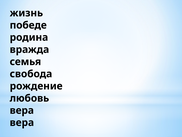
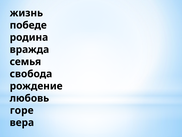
вера: вера -> горе (22, 110)
